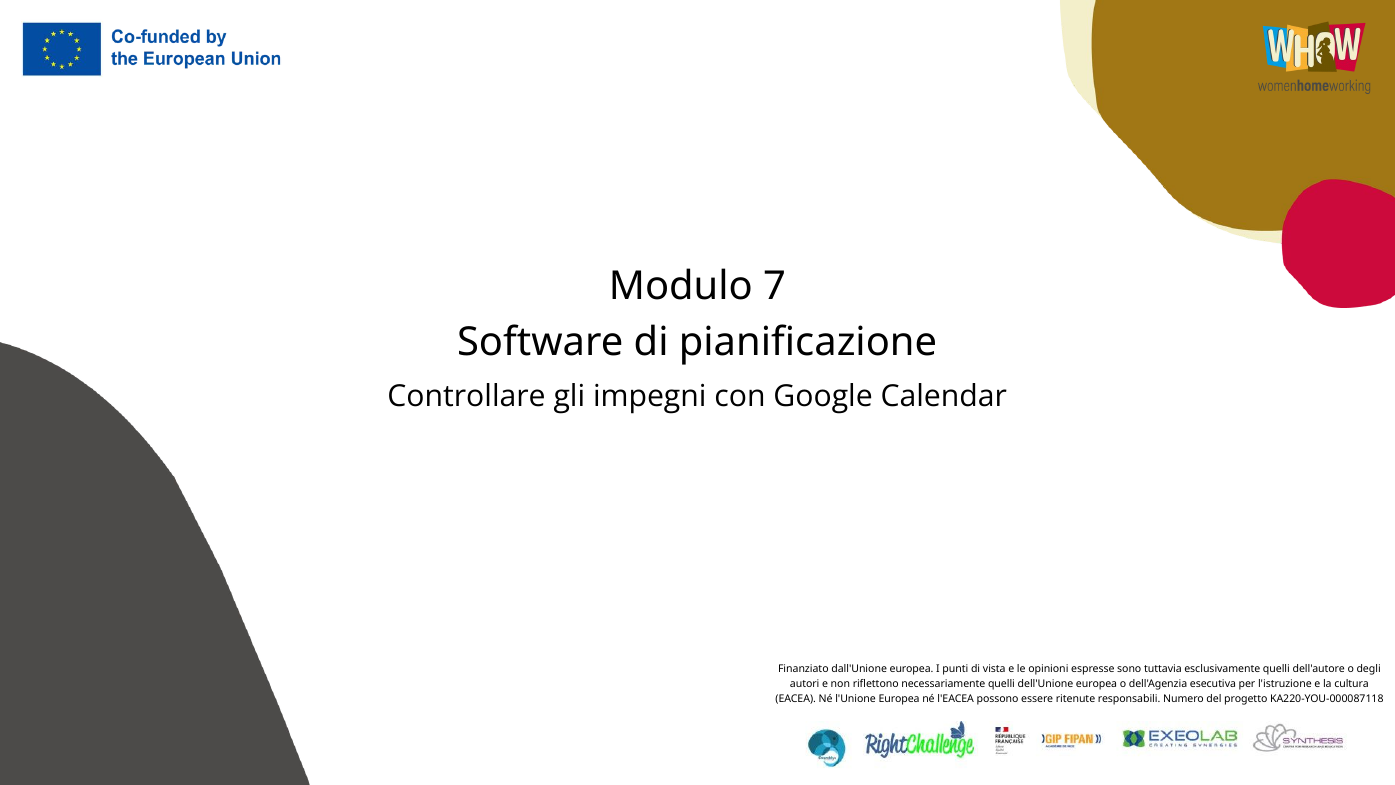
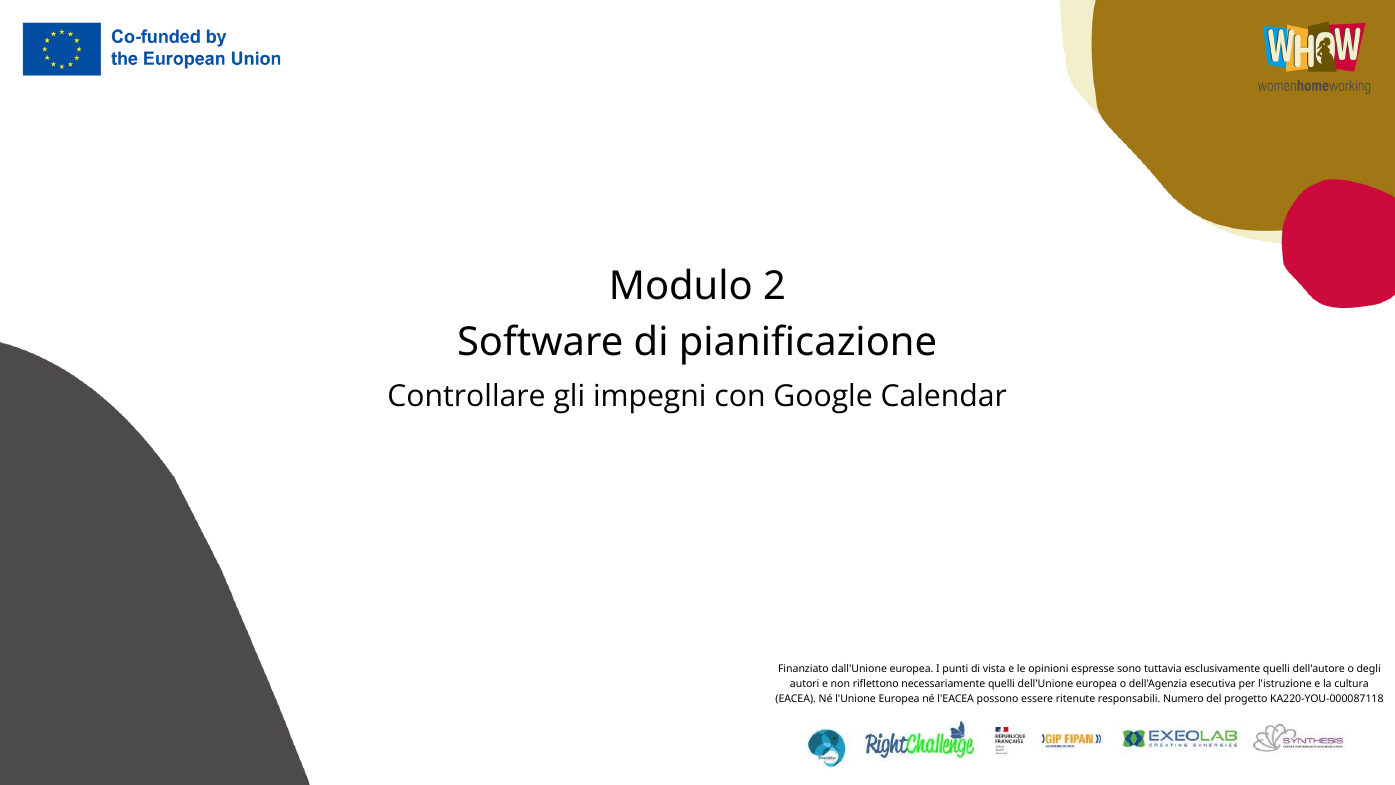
7: 7 -> 2 (775, 286)
